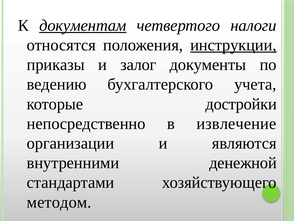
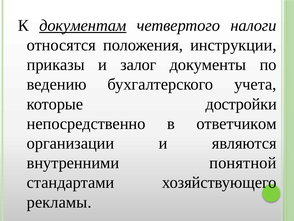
инструкции underline: present -> none (233, 45)
извлечение: извлечение -> ответчиком (237, 123)
денежной: денежной -> понятной (243, 163)
методом: методом -> рекламы (59, 202)
